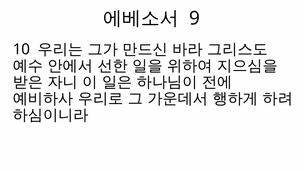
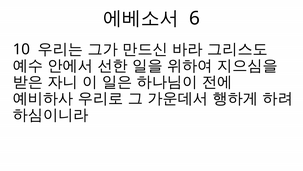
9: 9 -> 6 (194, 18)
